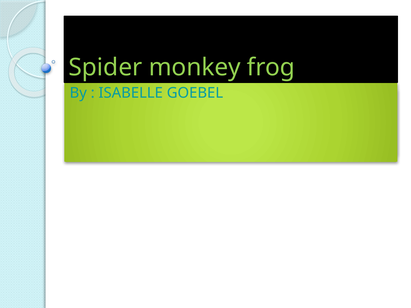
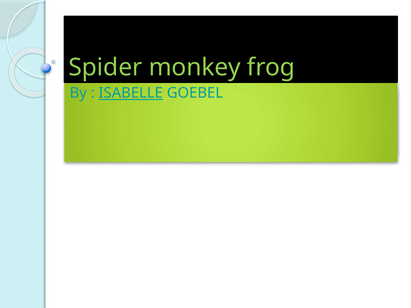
ISABELLE underline: none -> present (131, 93)
